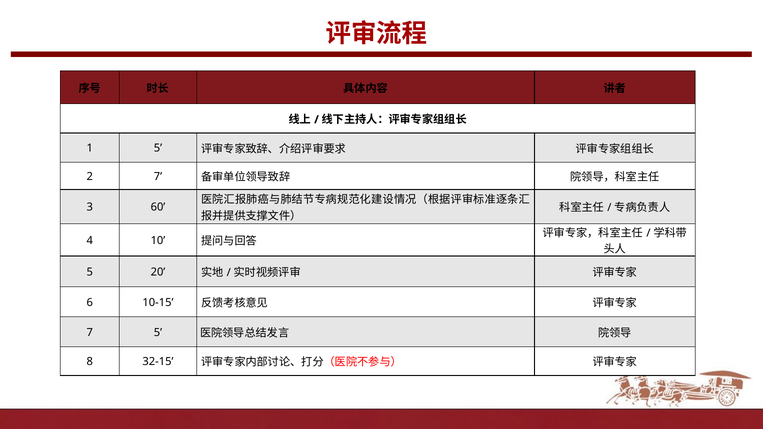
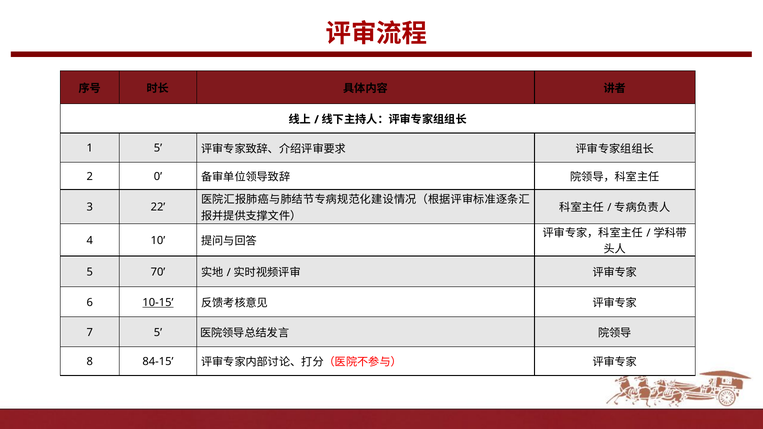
2 7: 7 -> 0 (158, 177)
60: 60 -> 22 (158, 207)
20: 20 -> 70 (158, 272)
10-15 underline: none -> present (158, 303)
32-15: 32-15 -> 84-15 (158, 362)
